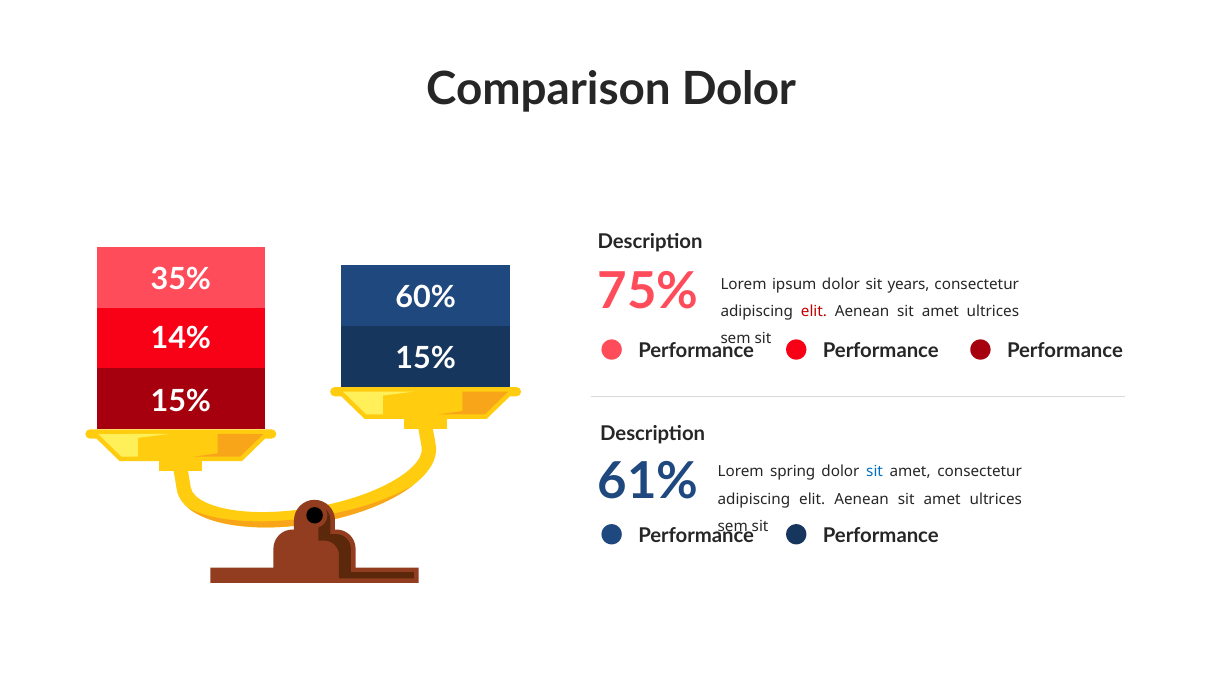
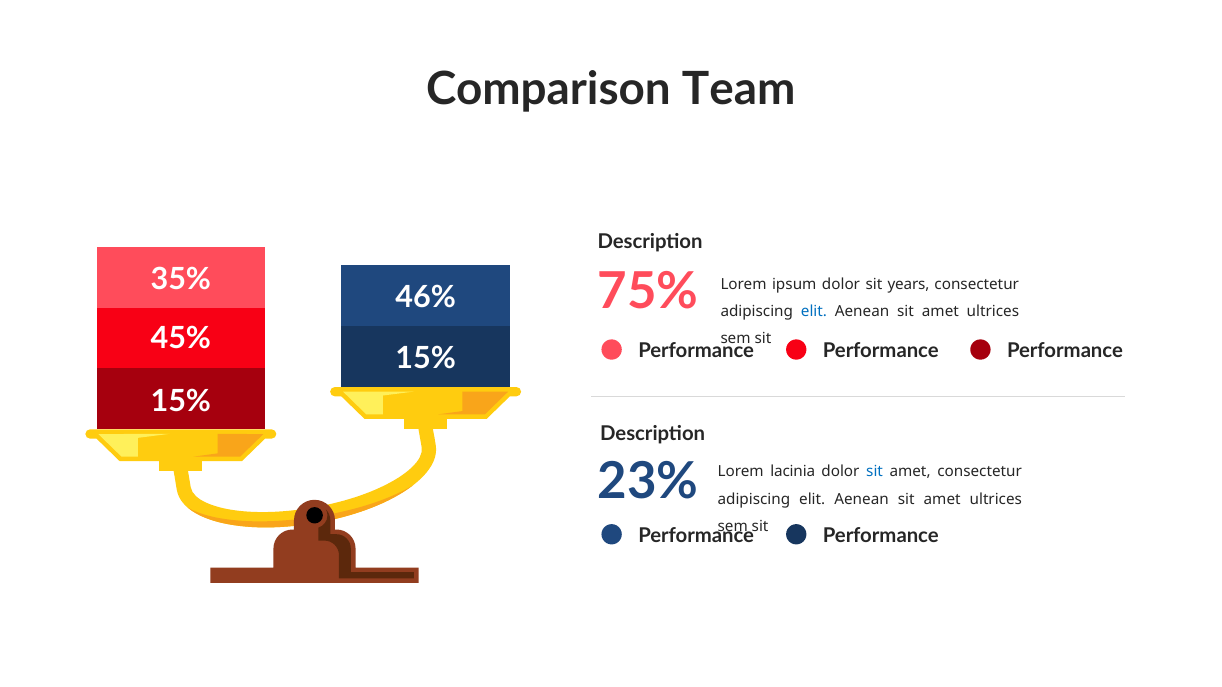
Comparison Dolor: Dolor -> Team (739, 89)
60%: 60% -> 46% (426, 298)
elit colour: red -> blue (814, 312)
14%: 14% -> 45% (181, 338)
61%: 61% -> 23% (648, 482)
spring: spring -> lacinia (793, 472)
